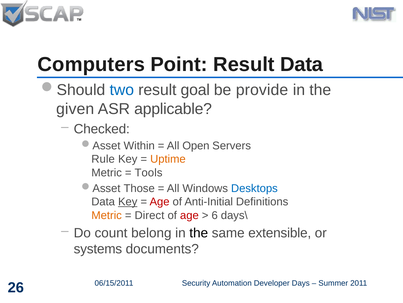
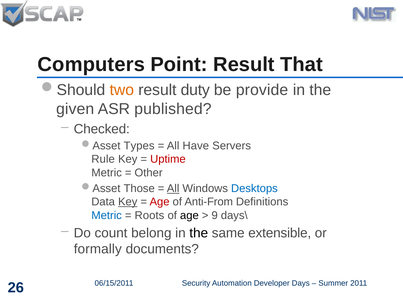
Result Data: Data -> That (302, 64)
two colour: blue -> orange (122, 90)
goal: goal -> duty (195, 90)
applicable: applicable -> published (173, 109)
Within: Within -> Types (139, 145)
Open: Open -> Have (196, 145)
Uptime colour: orange -> red (168, 159)
Tools: Tools -> Other (149, 172)
All underline: none -> present (173, 188)
Anti-Initial: Anti-Initial -> Anti-From (209, 201)
Metric colour: orange -> blue (107, 215)
Direct: Direct -> Roots (149, 215)
age colour: red -> black (189, 215)
6: 6 -> 9 (215, 215)
systems: systems -> formally (98, 249)
